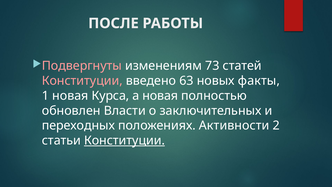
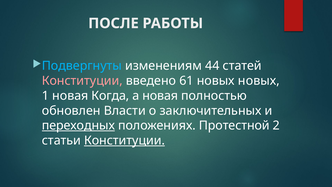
Подвергнуты colour: pink -> light blue (82, 66)
73: 73 -> 44 (212, 66)
63: 63 -> 61 (186, 81)
новых факты: факты -> новых (259, 81)
Курса: Курса -> Когда (110, 96)
переходных underline: none -> present (78, 125)
Активности: Активности -> Протестной (234, 125)
